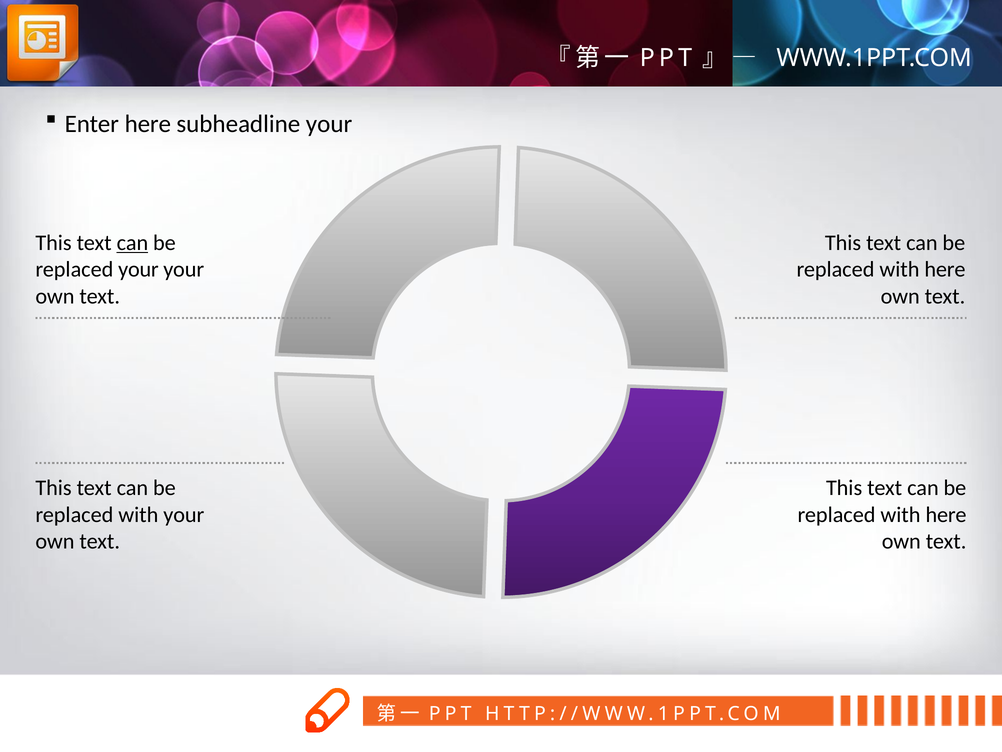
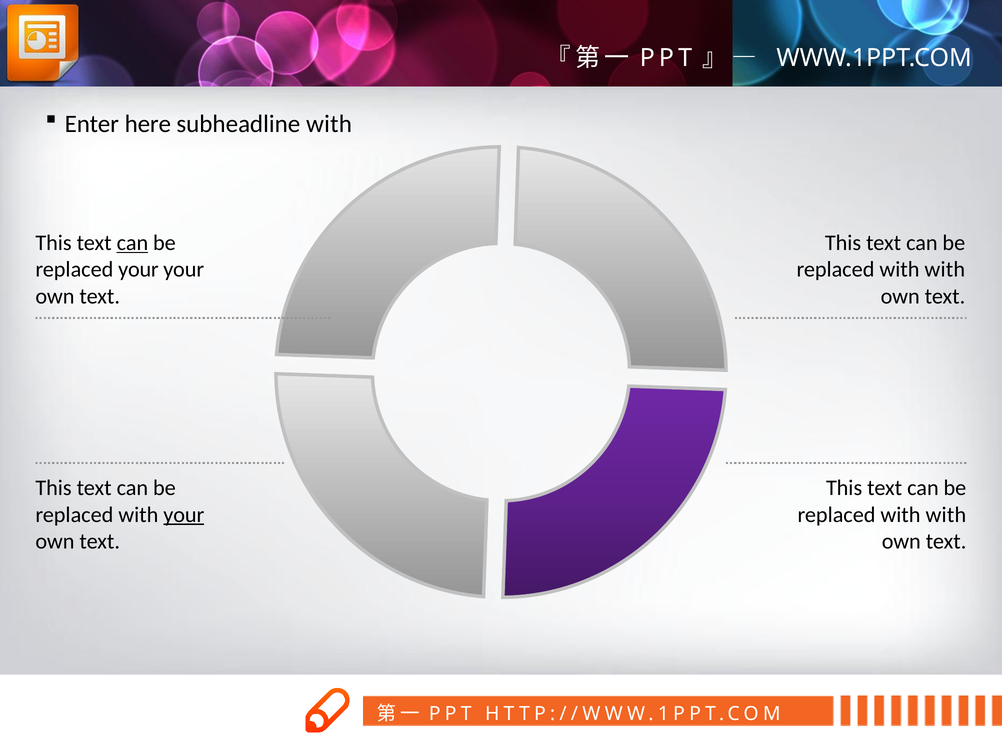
subheadline your: your -> with (329, 124)
here: here -> with (945, 269)
your underline: none -> present (184, 514)
here: here -> with (946, 514)
